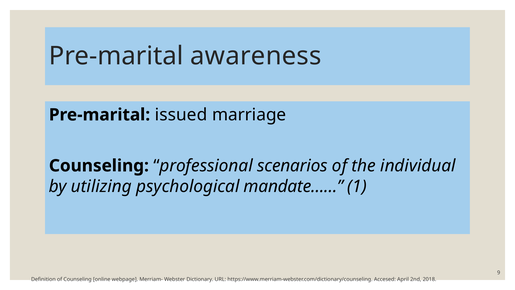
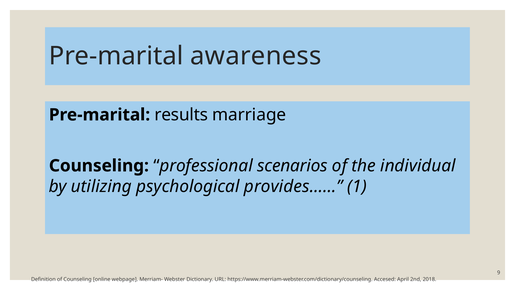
issued: issued -> results (181, 115)
mandate……: mandate…… -> provides…… (293, 186)
